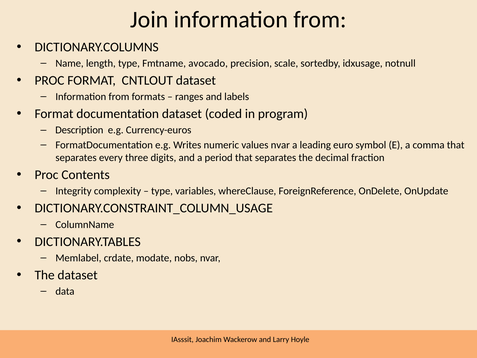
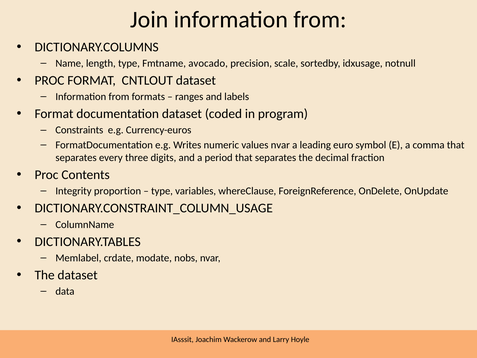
Description: Description -> Constraints (79, 130)
complexity: complexity -> proportion (118, 191)
